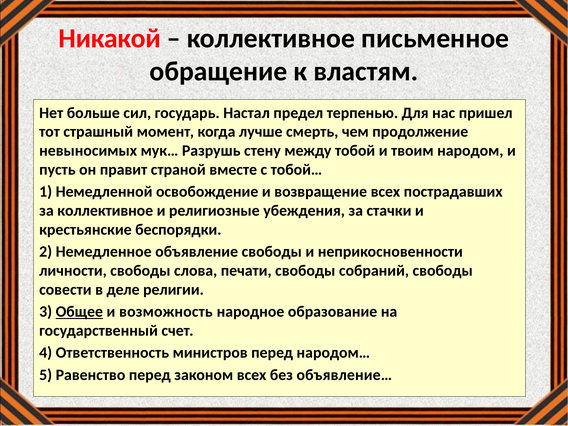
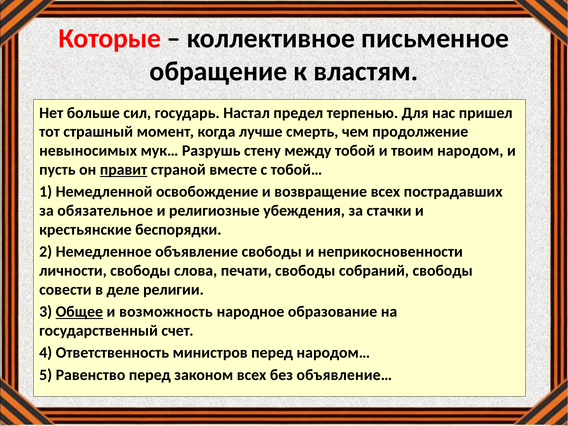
Никакой: Никакой -> Которые (110, 38)
правит underline: none -> present (124, 170)
за коллективное: коллективное -> обязательное (105, 211)
